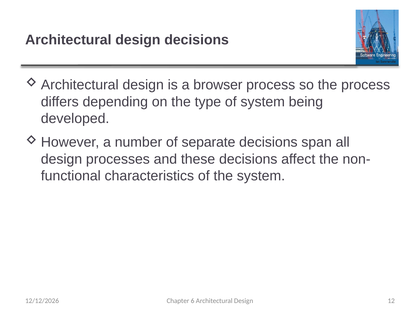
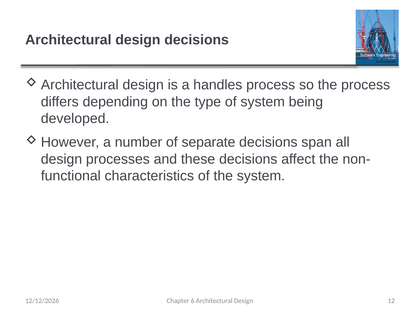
browser: browser -> handles (218, 85)
